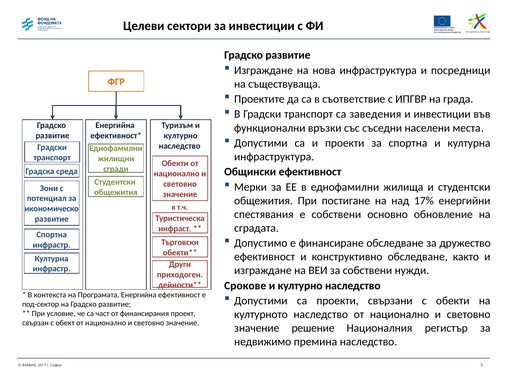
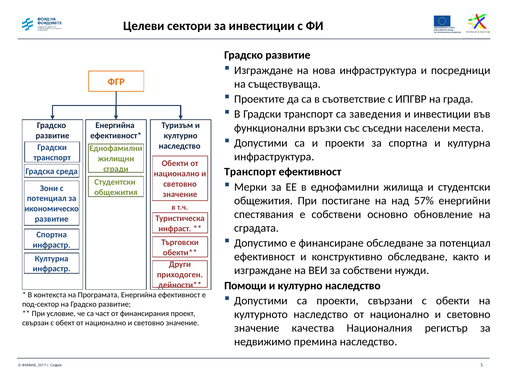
Общински: Общински -> Транспорт (250, 172)
17%: 17% -> 57% (424, 200)
за дружество: дружество -> потенциал (465, 243)
Срокове: Срокове -> Помощи (245, 285)
решение: решение -> качества (313, 328)
